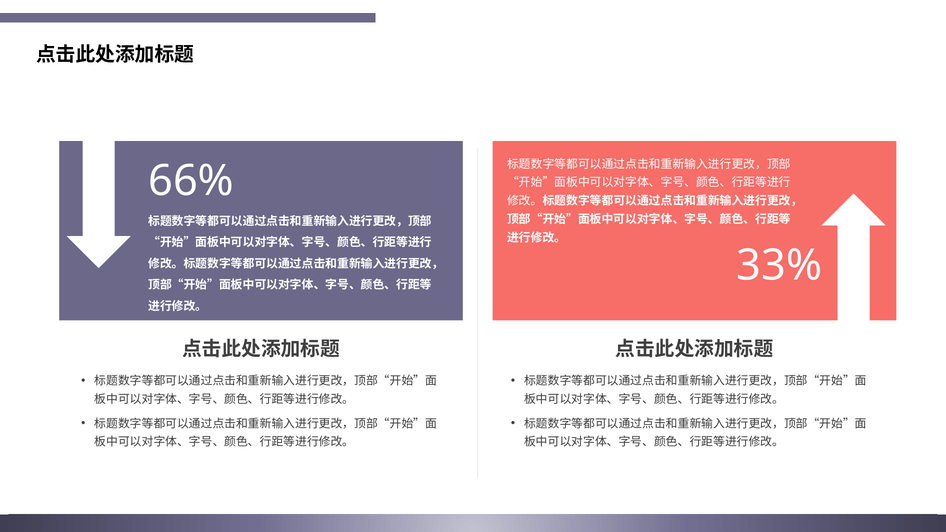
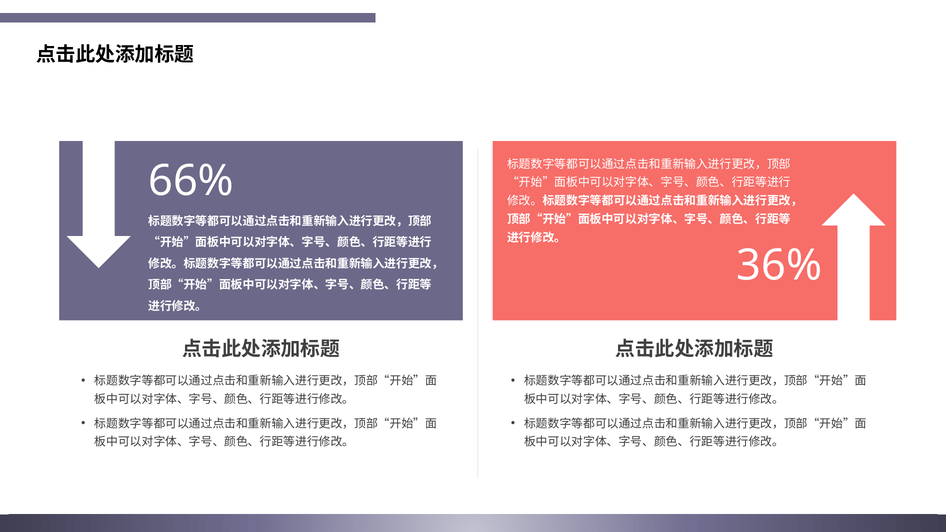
33%: 33% -> 36% (779, 266)
